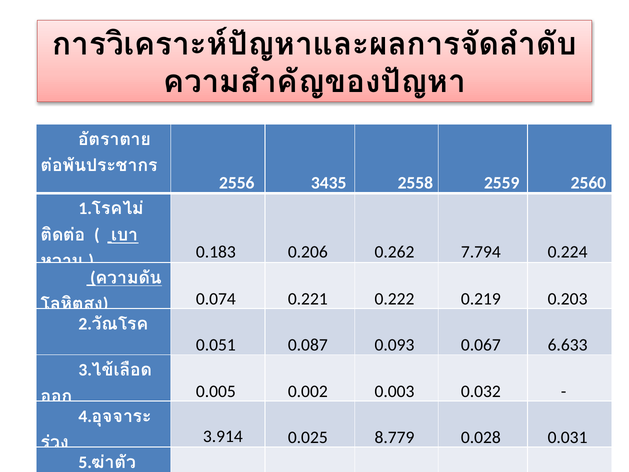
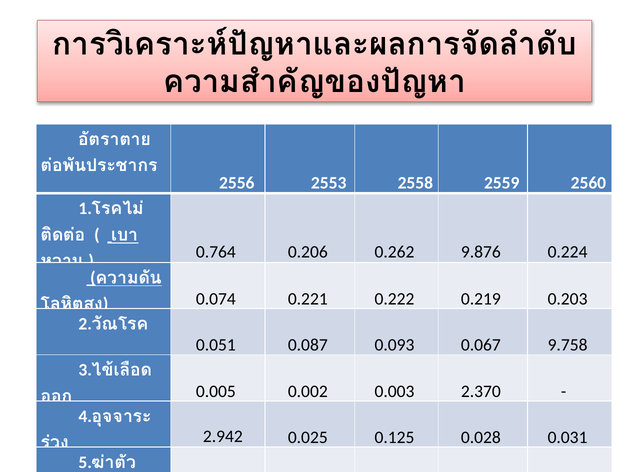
3435: 3435 -> 2553 (329, 183)
0.183: 0.183 -> 0.764 (216, 252)
7.794: 7.794 -> 9.876 (481, 252)
6.633: 6.633 -> 9.758 (568, 345)
0.032: 0.032 -> 2.370 (481, 391)
3.914: 3.914 -> 2.942 (223, 436)
8.779: 8.779 -> 0.125 (395, 437)
